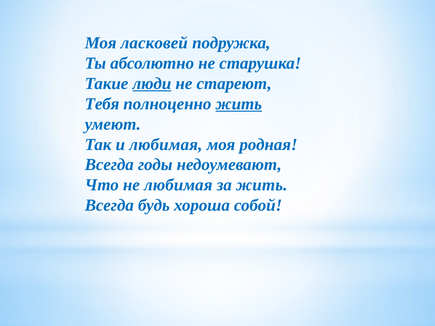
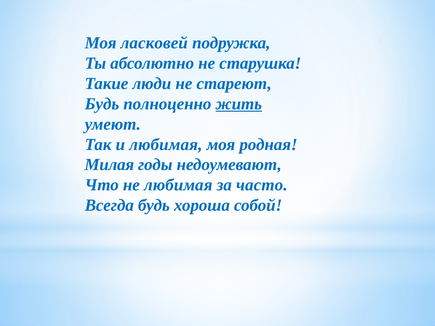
люди underline: present -> none (152, 84)
Тебя: Тебя -> Будь (102, 104)
Всегда: Всегда -> Милая (109, 165)
за жить: жить -> часто (262, 185)
